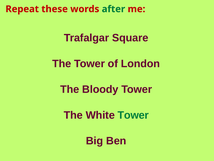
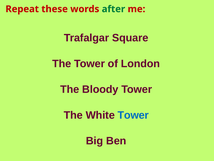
Tower colour: green -> blue (133, 115)
